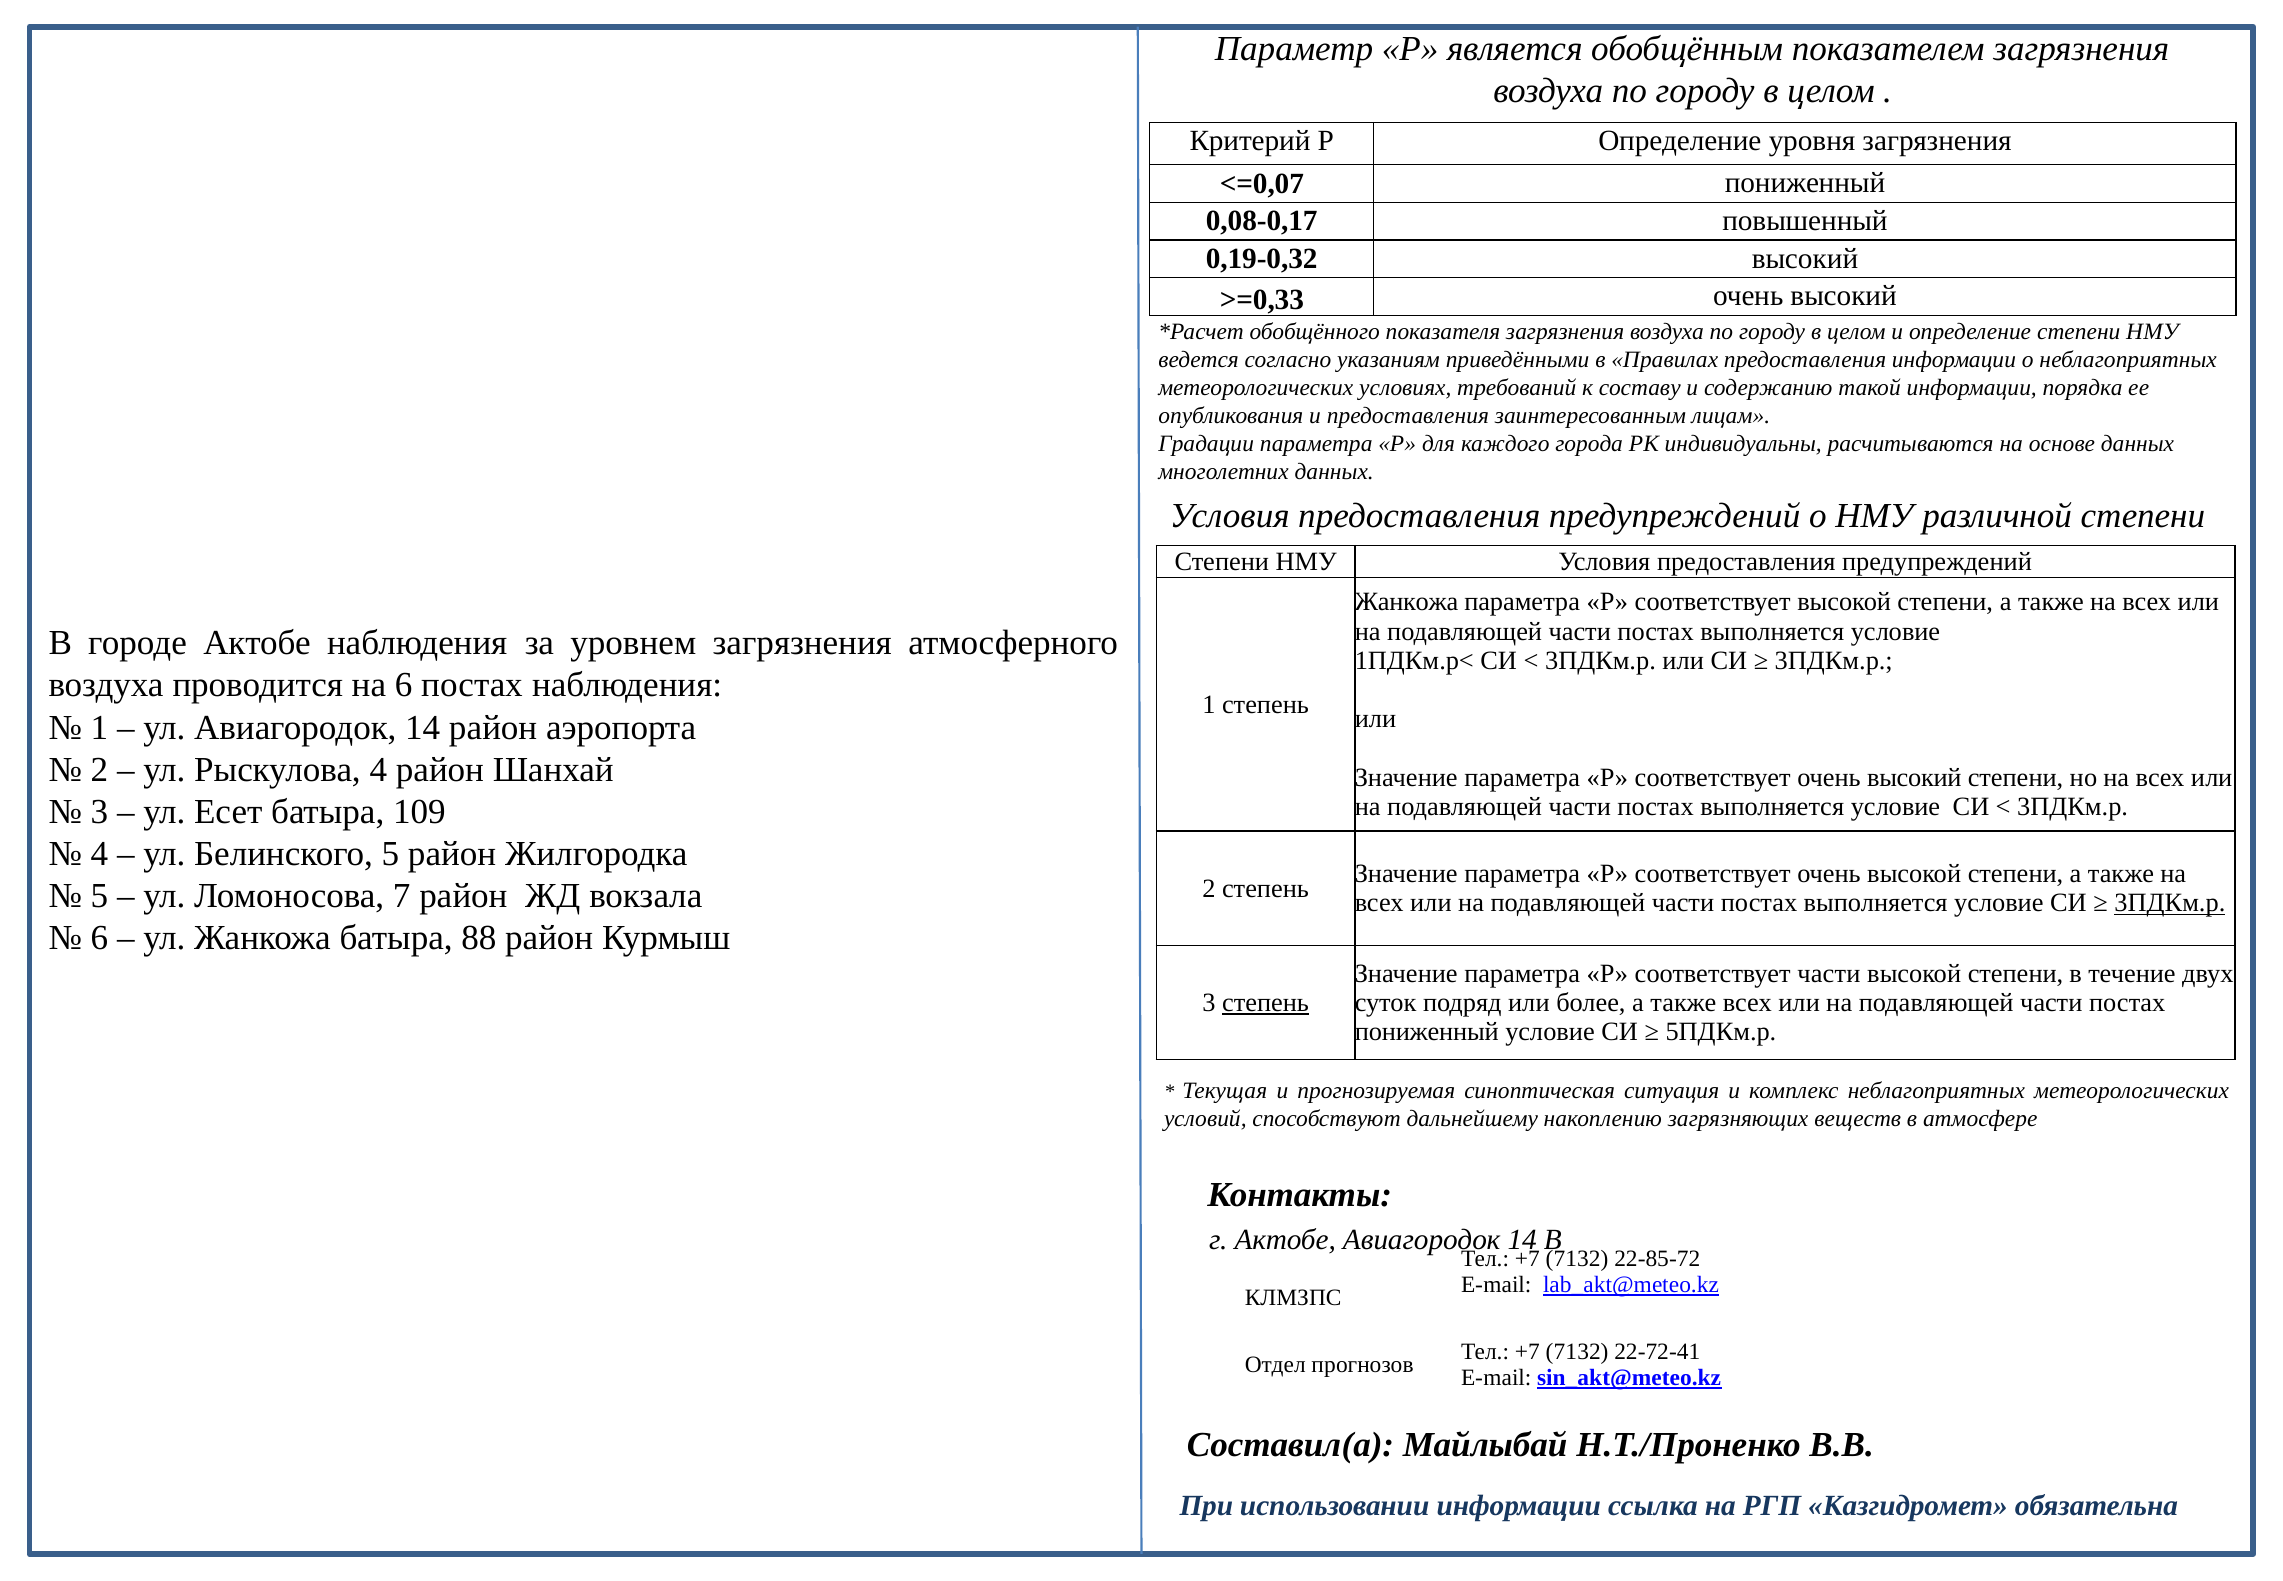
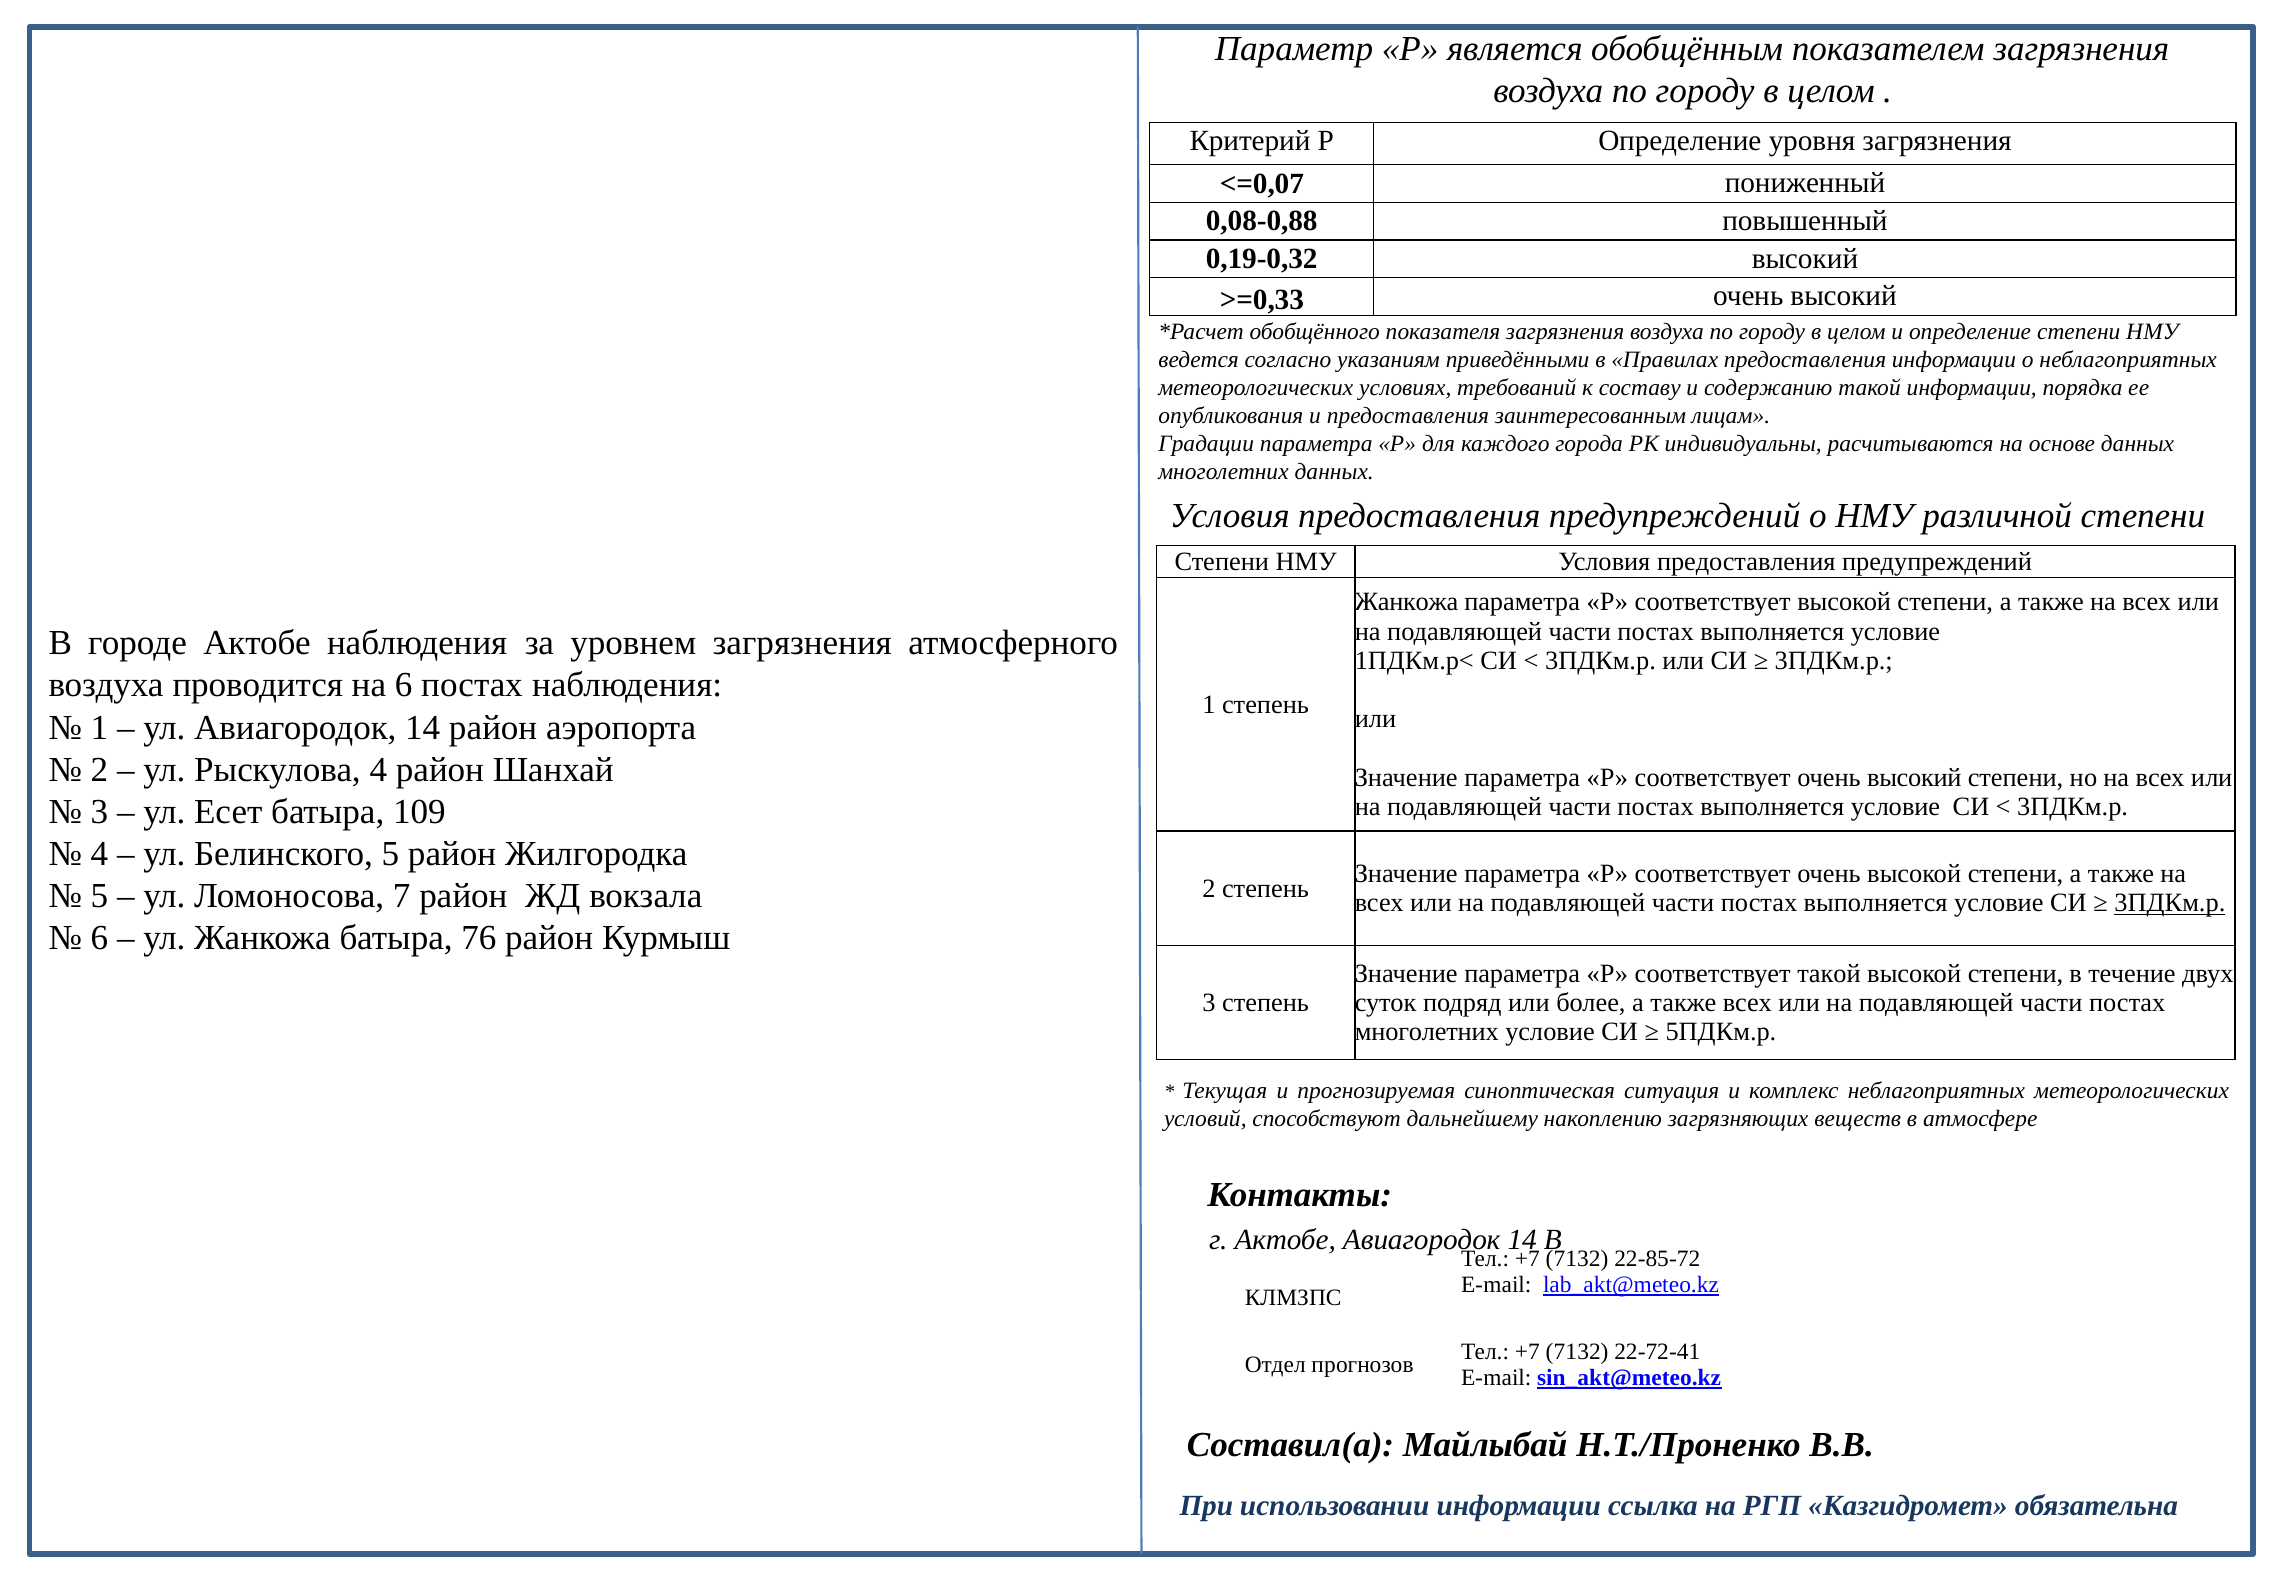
0,08-0,17: 0,08-0,17 -> 0,08-0,88 (1262, 221)
88: 88 -> 76 (479, 938)
соответствует части: части -> такой (1829, 973)
степень underline: present -> none (1266, 1002)
пониженный: пониженный -> многолетних (1427, 1031)
